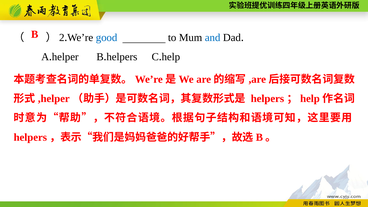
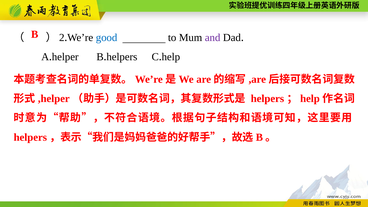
and colour: blue -> purple (213, 38)
